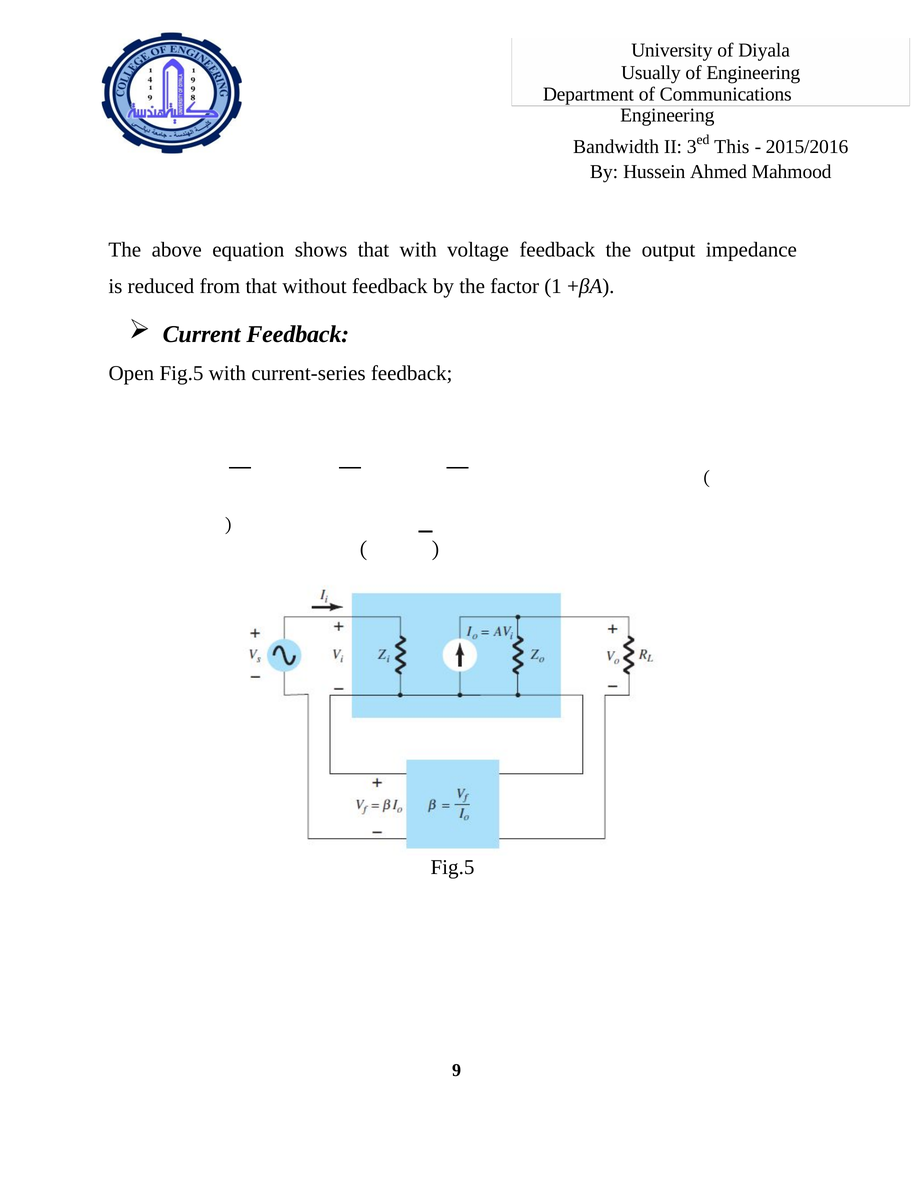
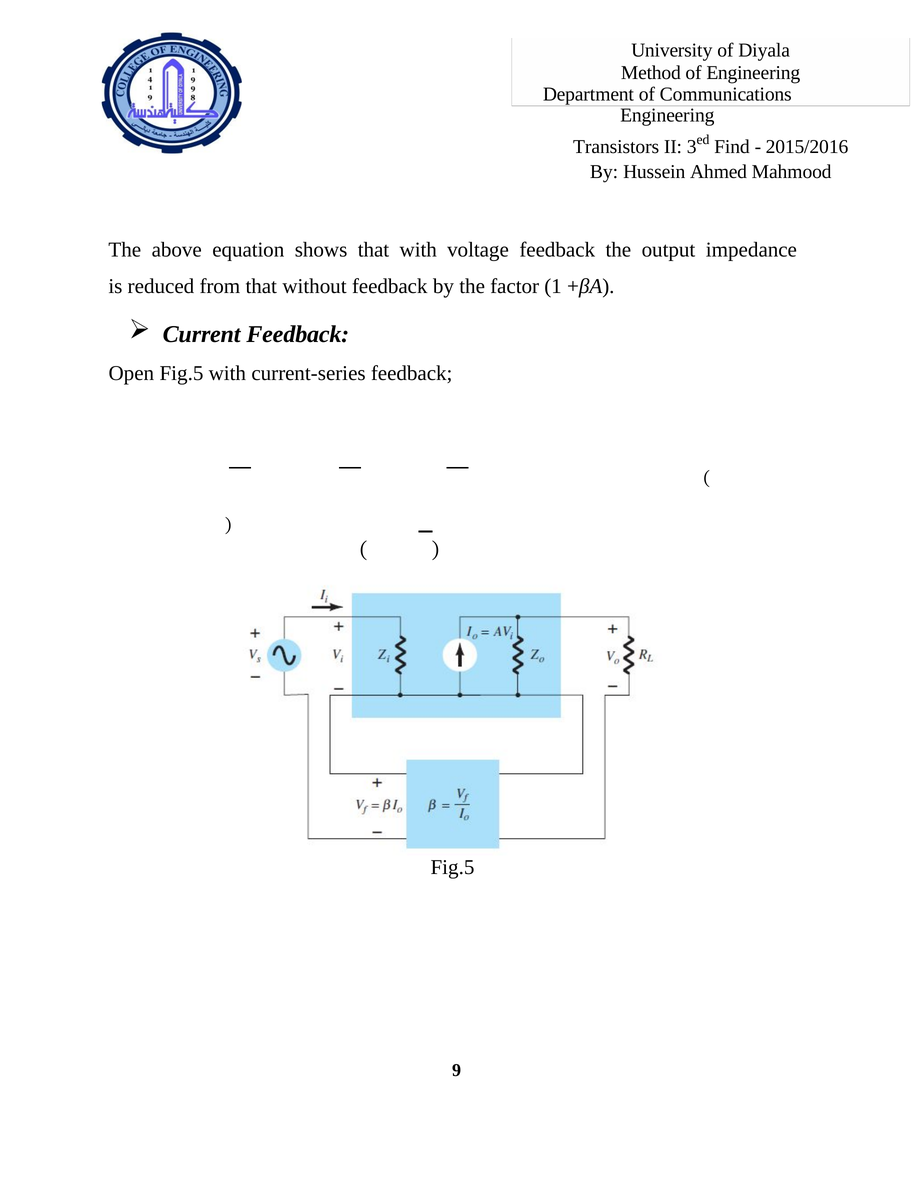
Usually: Usually -> Method (651, 73)
Bandwidth: Bandwidth -> Transistors (616, 147)
This: This -> Find (732, 147)
